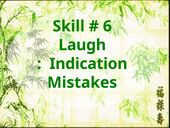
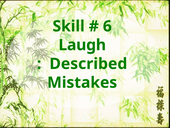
Indication: Indication -> Described (88, 64)
